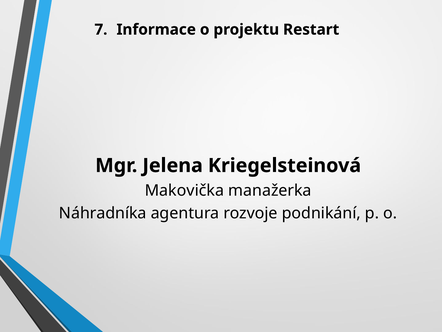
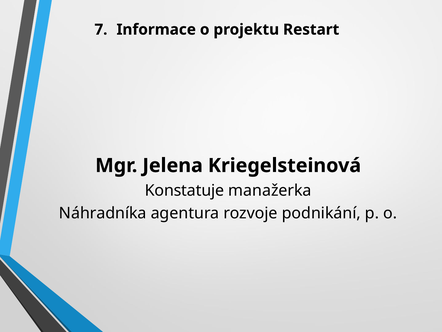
Makovička: Makovička -> Konstatuje (184, 190)
